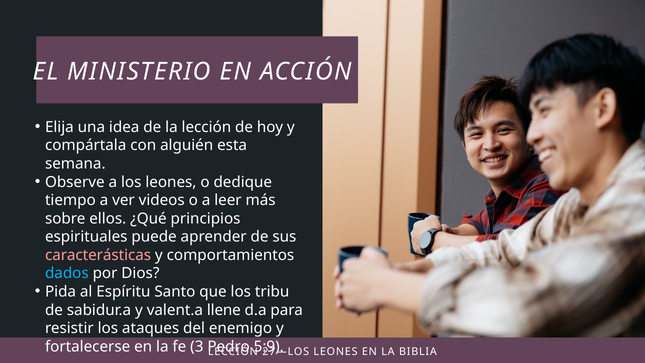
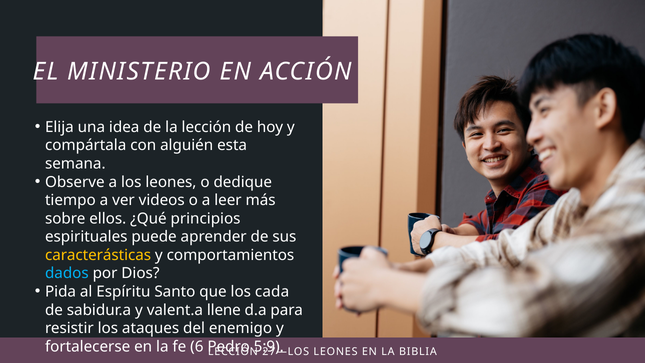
caracterásticas colour: pink -> yellow (98, 255)
tribu: tribu -> cada (272, 292)
3: 3 -> 6 (197, 346)
